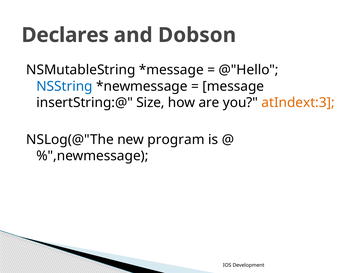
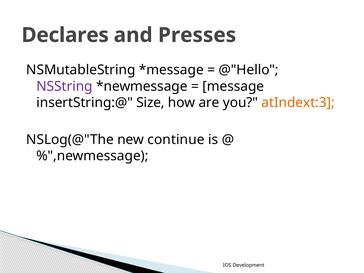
Dobson: Dobson -> Presses (197, 35)
NSString colour: blue -> purple (64, 86)
program: program -> continue (176, 140)
